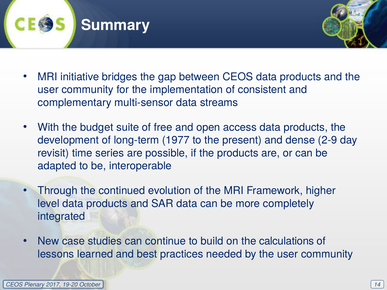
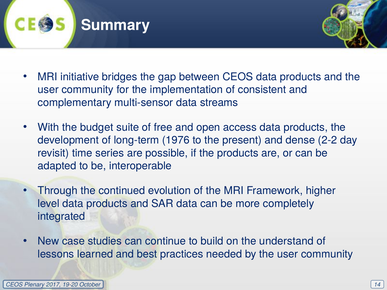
1977: 1977 -> 1976 (176, 140)
2-9: 2-9 -> 2-2 (328, 140)
calculations: calculations -> understand (286, 241)
